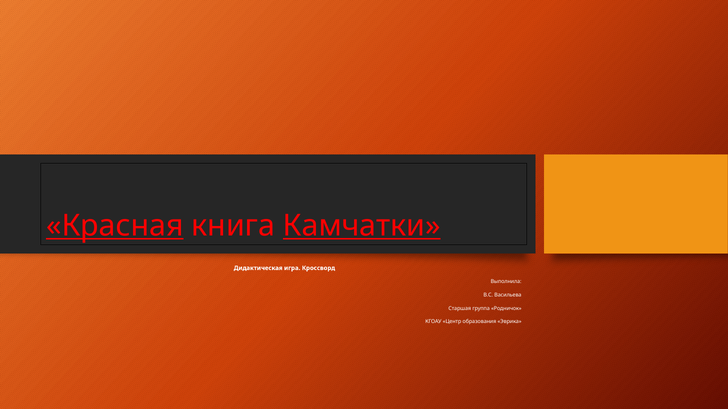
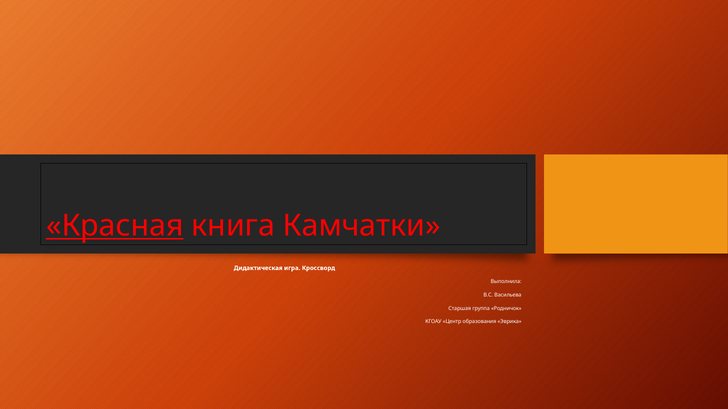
Камчатки underline: present -> none (362, 226)
